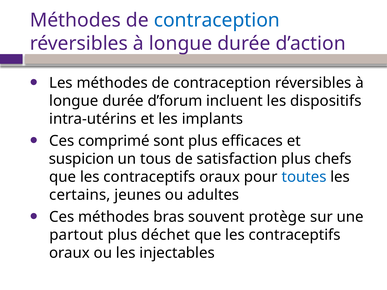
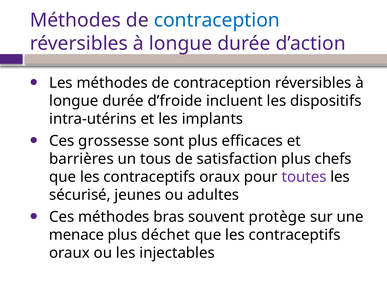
d’forum: d’forum -> d’froide (175, 101)
comprimé: comprimé -> grossesse (114, 141)
suspicion: suspicion -> barrières (81, 159)
toutes colour: blue -> purple (304, 177)
certains: certains -> sécurisé (80, 195)
partout: partout -> menace (77, 235)
